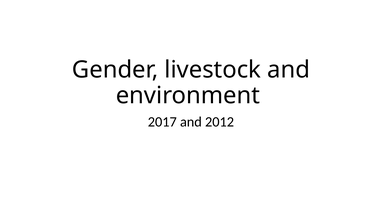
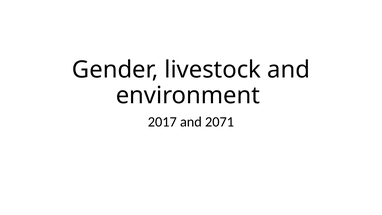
2012: 2012 -> 2071 (220, 122)
